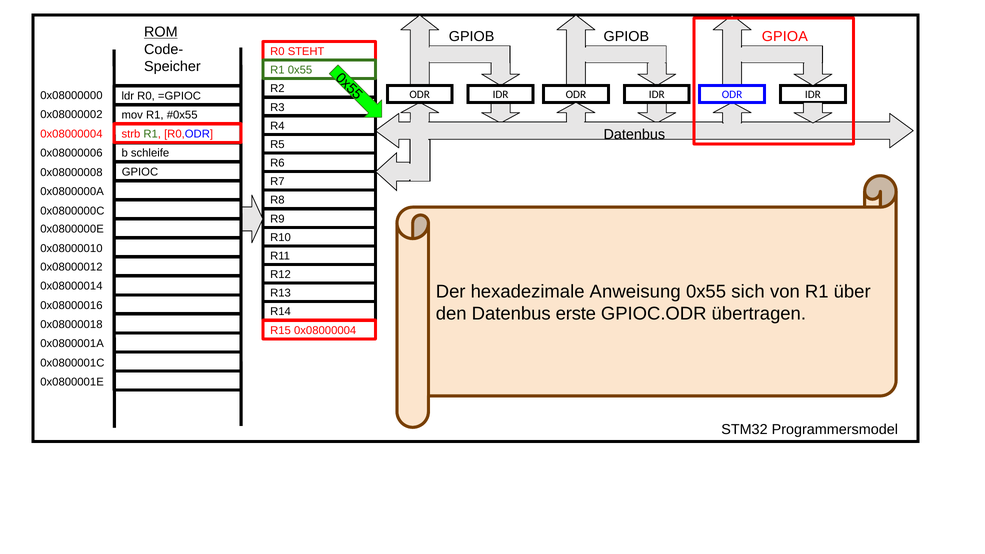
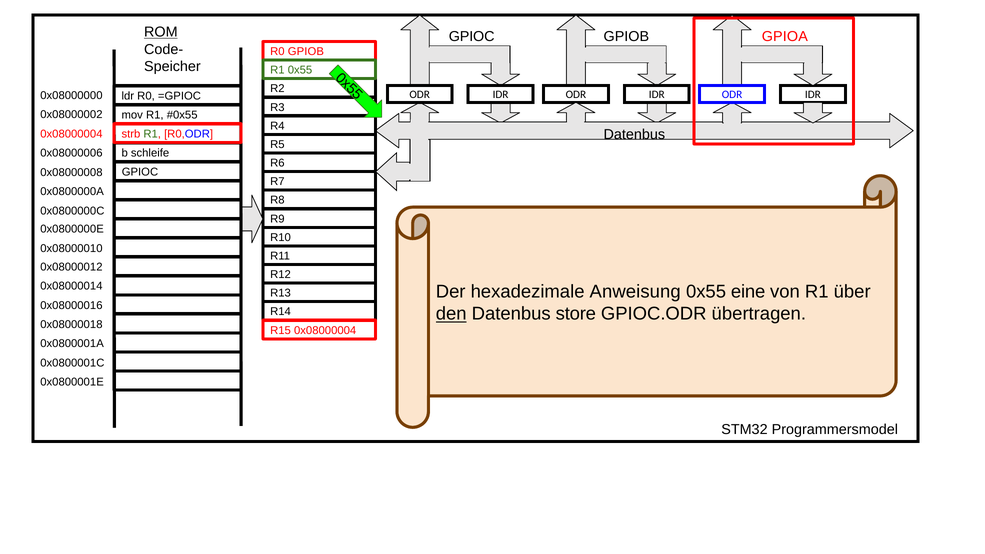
GPIOB: GPIOB -> GPIOC (472, 36)
R0 STEHT: STEHT -> GPIOB (306, 52)
sich: sich -> eine (748, 292)
den underline: none -> present (451, 314)
erste: erste -> store (576, 314)
